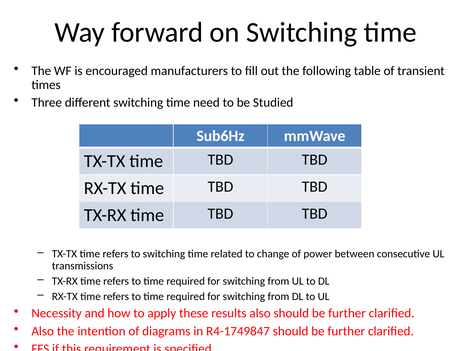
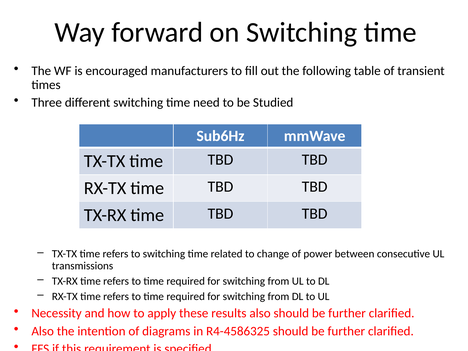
R4-1749847: R4-1749847 -> R4-4586325 (238, 331)
